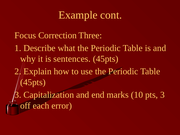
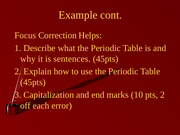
Three: Three -> Helps (90, 35)
pts 3: 3 -> 2 (162, 95)
